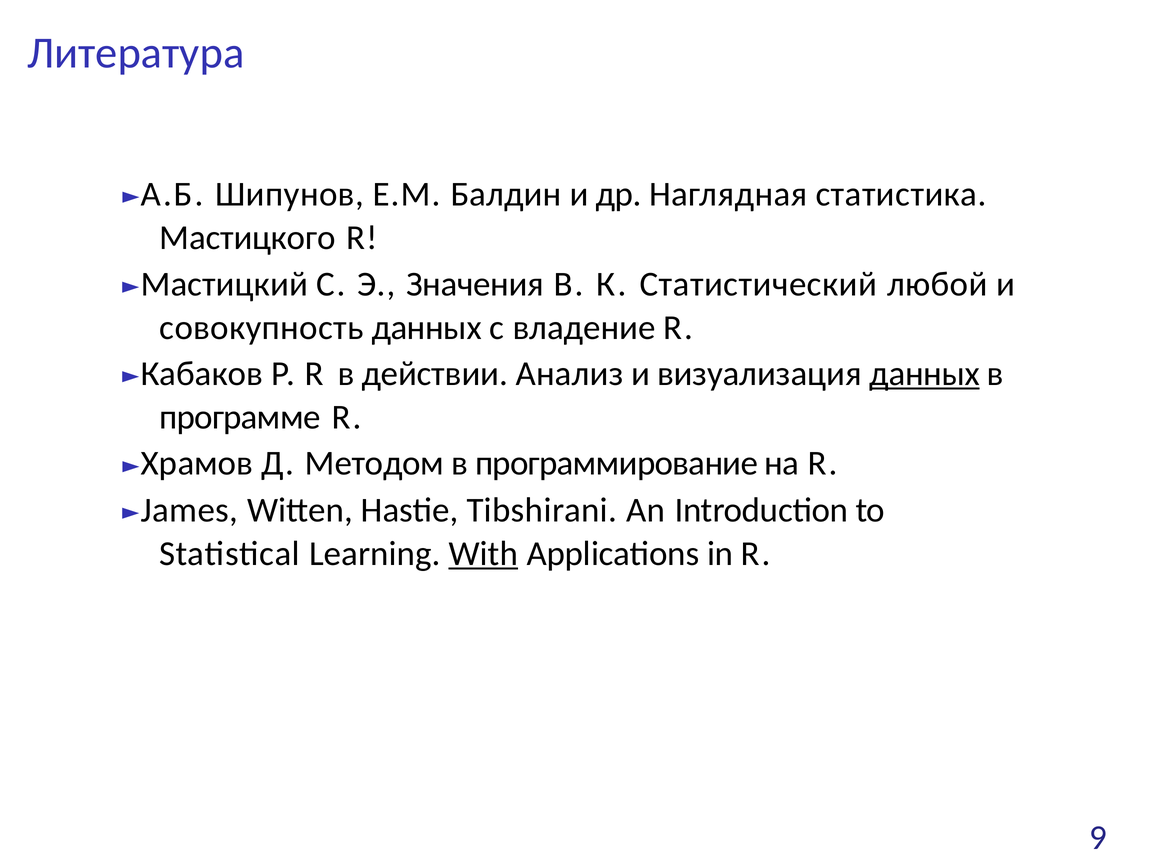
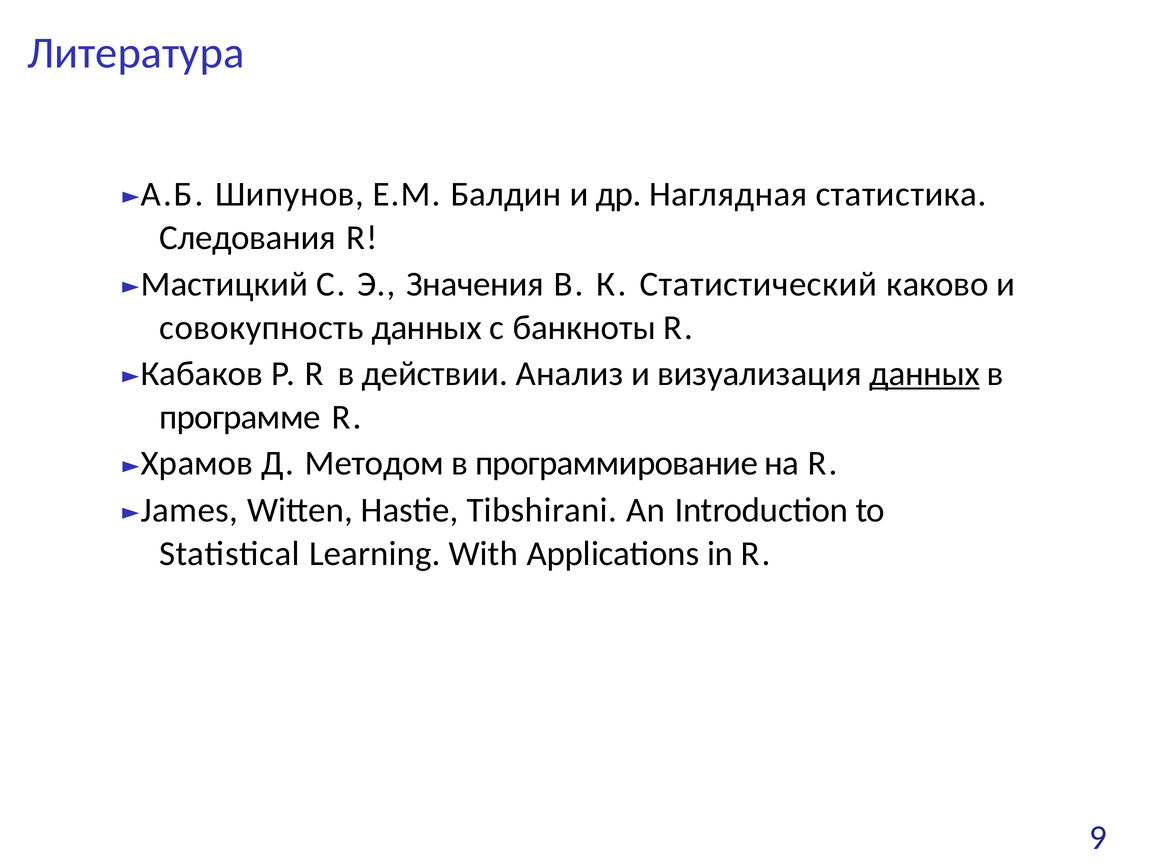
Мастицкого: Мастицкого -> Следования (248, 238)
любой: любой -> каково (938, 284)
владение: владение -> банкноты (584, 327)
With underline: present -> none (483, 554)
